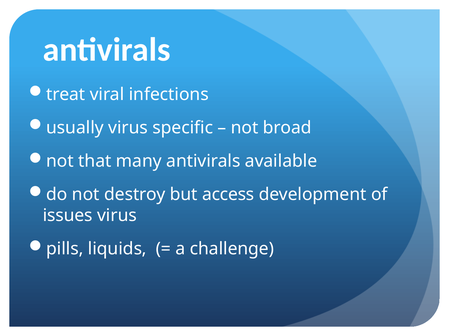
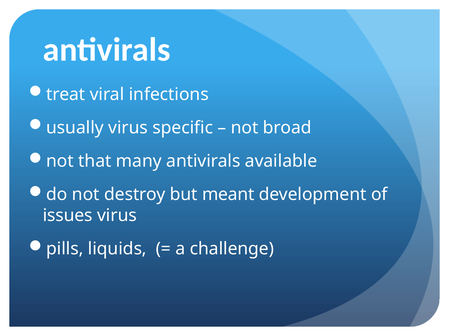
access: access -> meant (228, 195)
